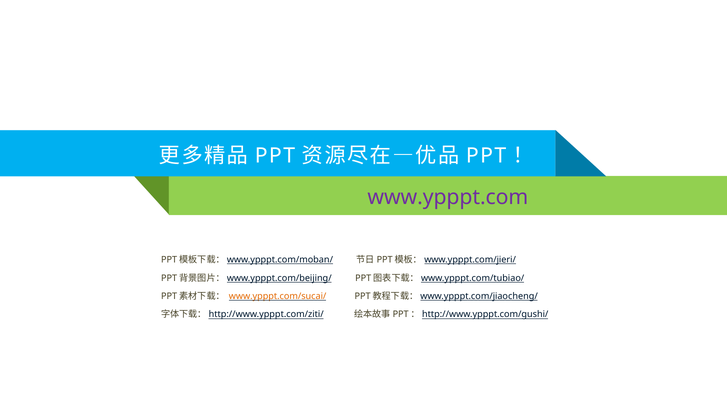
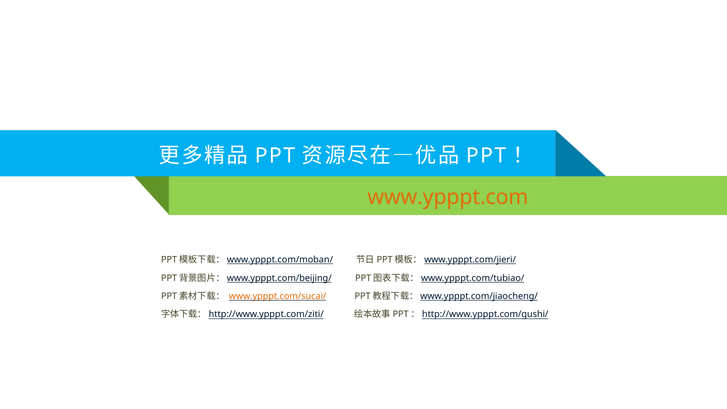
www.ypppt.com colour: purple -> orange (448, 197)
